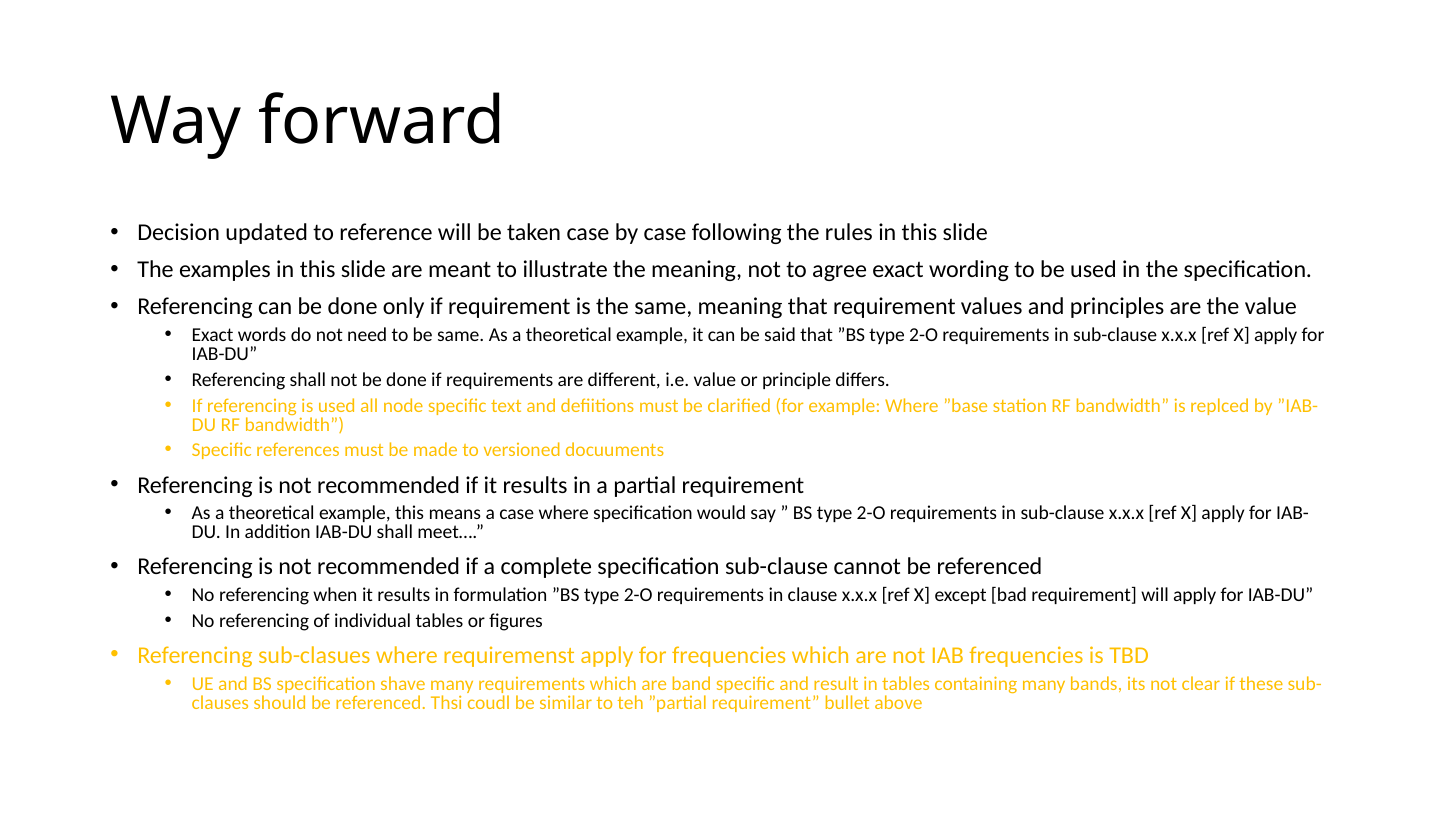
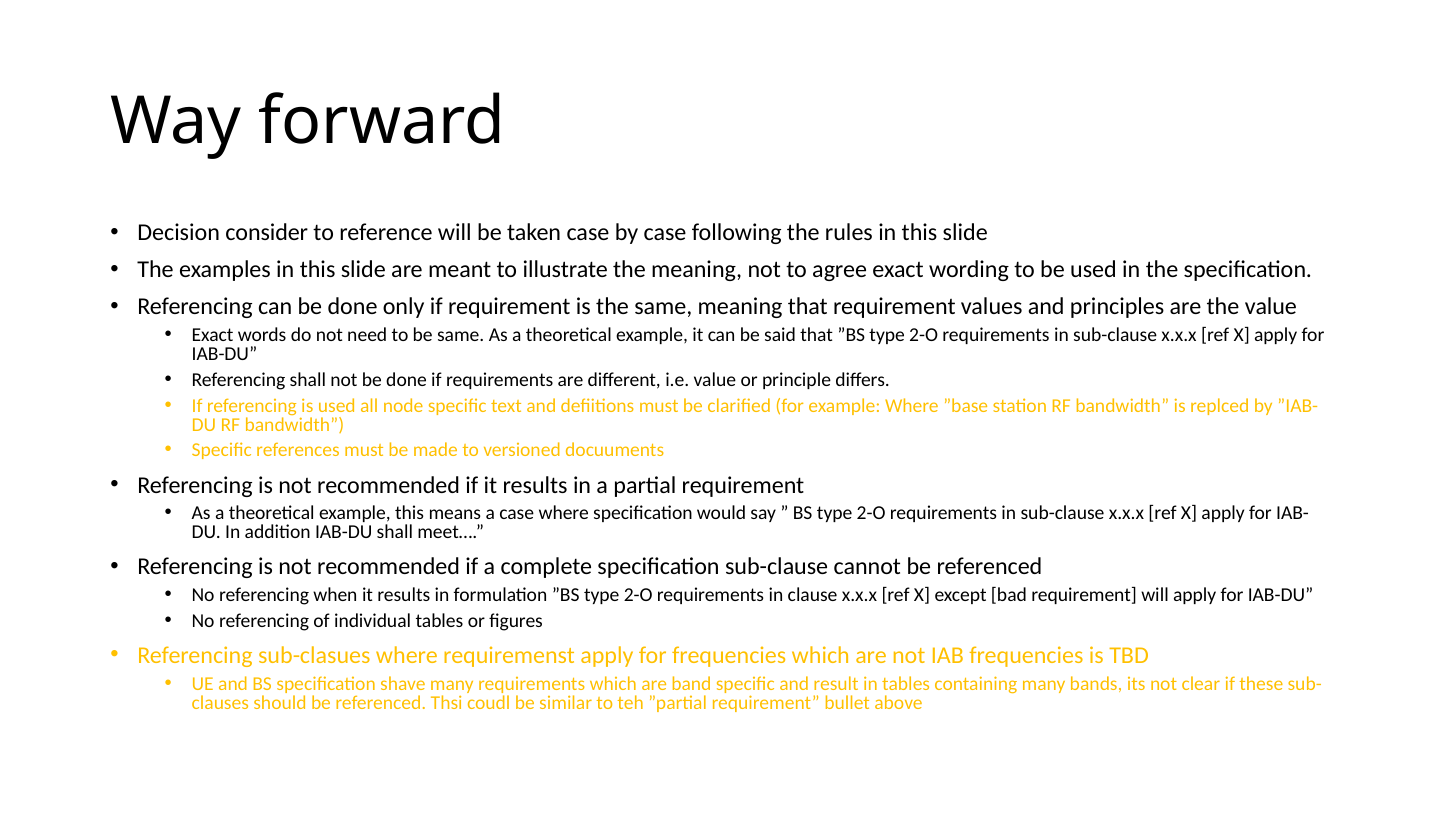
updated: updated -> consider (267, 233)
